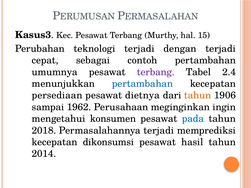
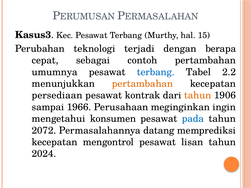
dengan terjadi: terjadi -> berapa (221, 49)
terbang colour: purple -> blue (156, 72)
2.4: 2.4 -> 2.2 (229, 72)
pertambahan colour: blue -> orange (142, 84)
dietnya: dietnya -> kontrak (143, 95)
1962: 1962 -> 1966 (79, 107)
2018: 2018 -> 2072 (44, 131)
Permasalahannya terjadi: terjadi -> datang (159, 131)
dikonsumsi: dikonsumsi -> mengontrol (108, 142)
hasil: hasil -> lisan (192, 142)
2014: 2014 -> 2024 (44, 154)
